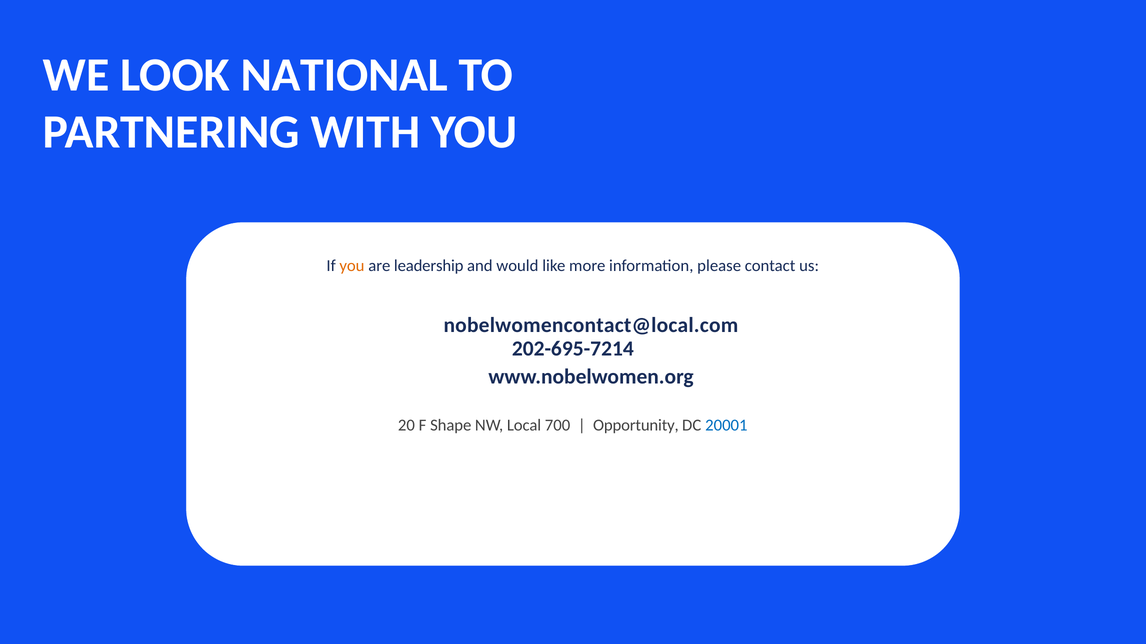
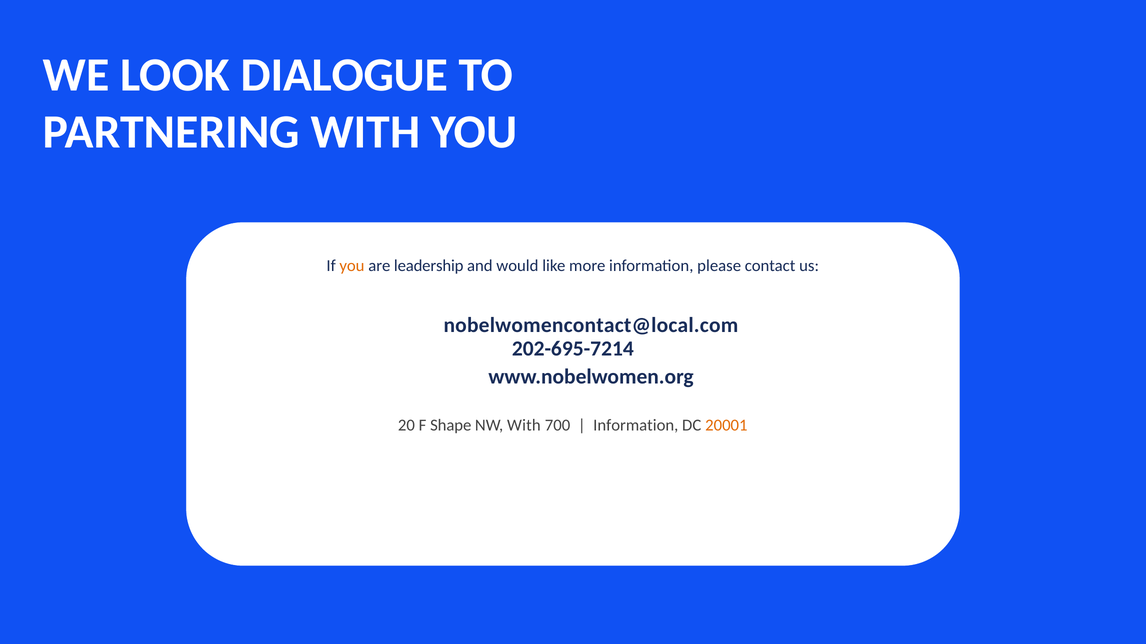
NATIONAL: NATIONAL -> DIALOGUE (344, 75)
NW Local: Local -> With (524, 426)
Opportunity: Opportunity -> Information (636, 426)
20001 colour: blue -> orange (726, 426)
